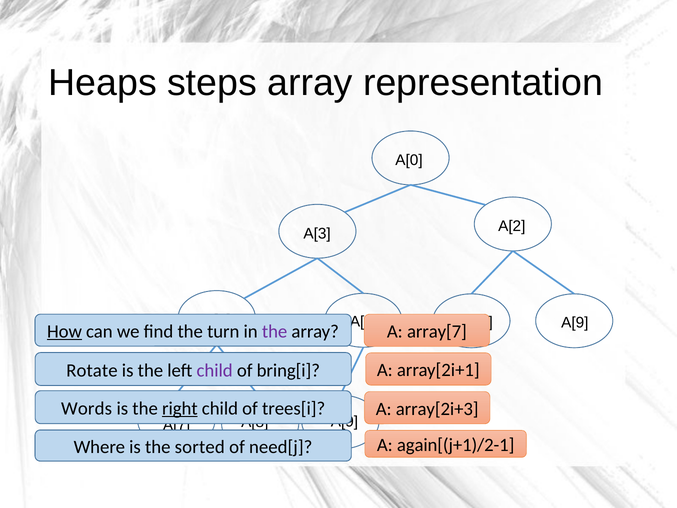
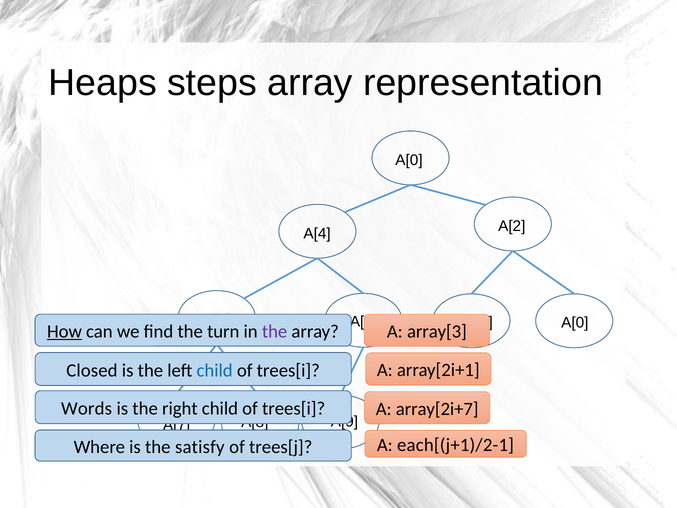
A[3: A[3 -> A[4 (317, 234)
A[9: A[9 -> A[0 (575, 322)
array[7: array[7 -> array[3 (437, 331)
Rotate: Rotate -> Closed (92, 370)
child colour: purple -> blue (215, 370)
bring[i: bring[i -> trees[i (288, 370)
right underline: present -> none (180, 408)
array[2i+3: array[2i+3 -> array[2i+7 (437, 409)
again[(j+1)/2-1: again[(j+1)/2-1 -> each[(j+1)/2-1 (456, 445)
sorted: sorted -> satisfy (200, 447)
need[j: need[j -> trees[j (281, 447)
